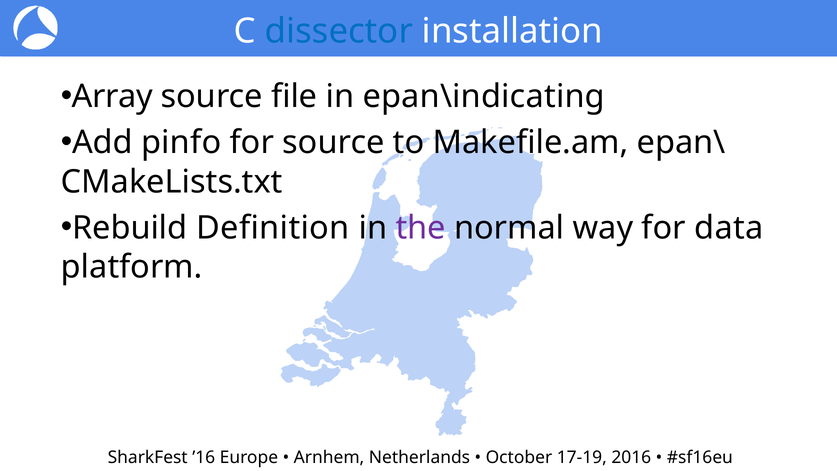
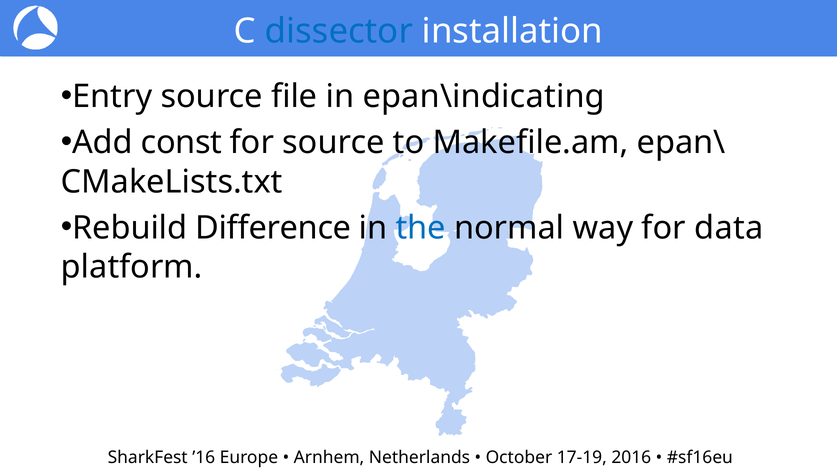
Array: Array -> Entry (112, 97)
pinfo: pinfo -> const (181, 143)
Definition: Definition -> Difference (273, 228)
the colour: purple -> blue (421, 228)
